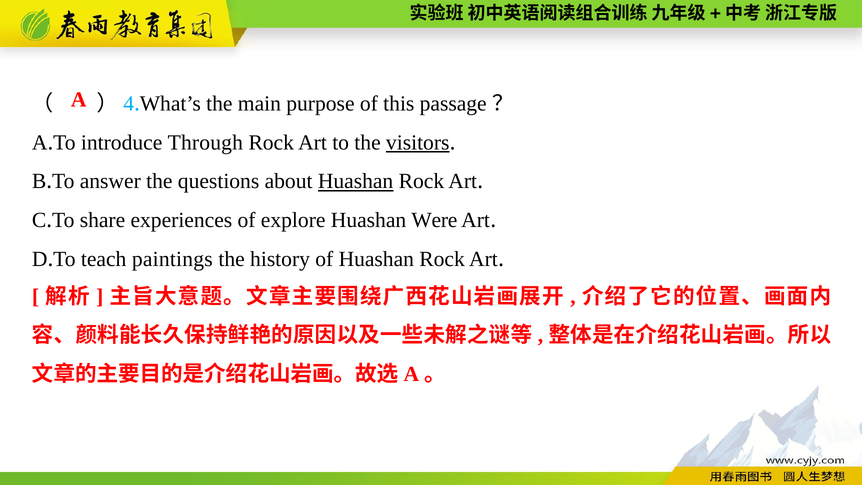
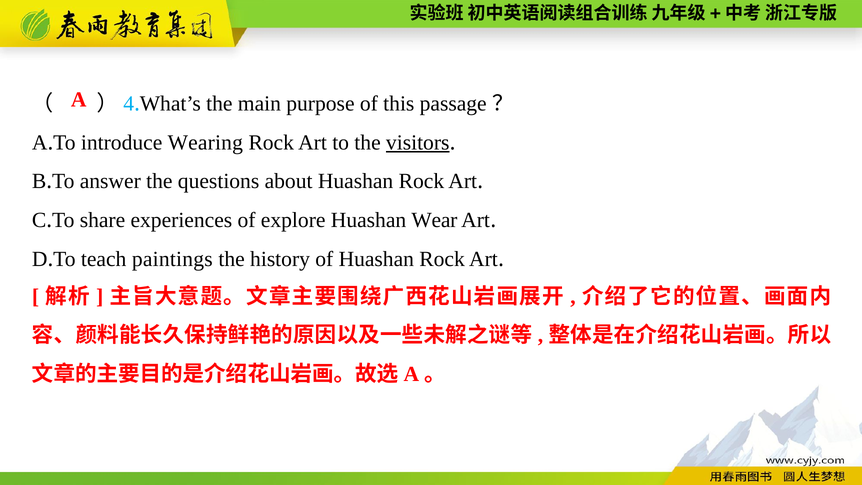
Through: Through -> Wearing (205, 143)
Huashan underline: present -> none (356, 181)
Were: Were -> Wear (434, 220)
